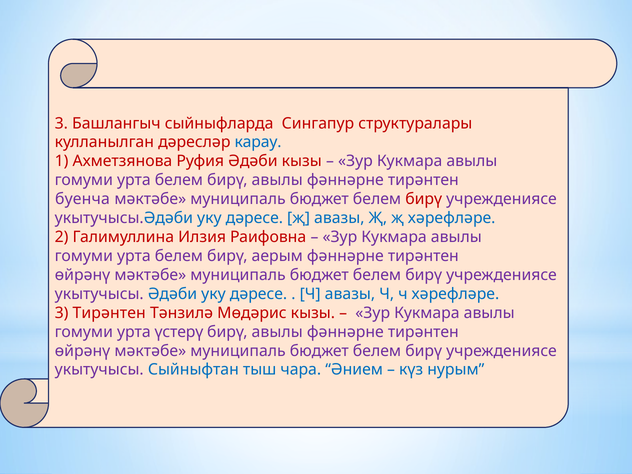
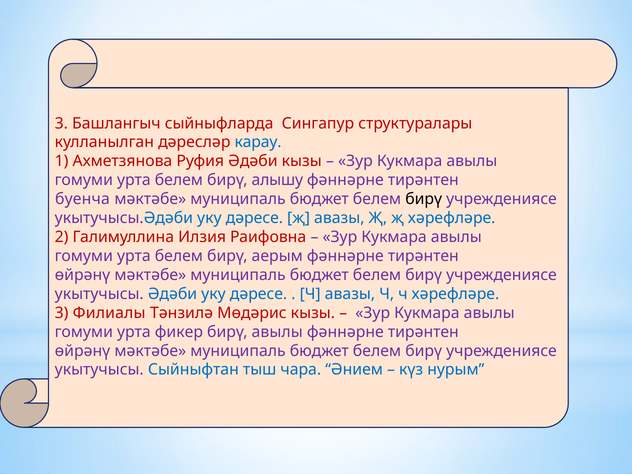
белем бирү авылы: авылы -> алышу (277, 180)
бирү colour: red -> black (424, 199)
3 Тирәнтен: Тирәнтен -> Филиалы (109, 313)
үстерү: үстерү -> фикер (179, 332)
